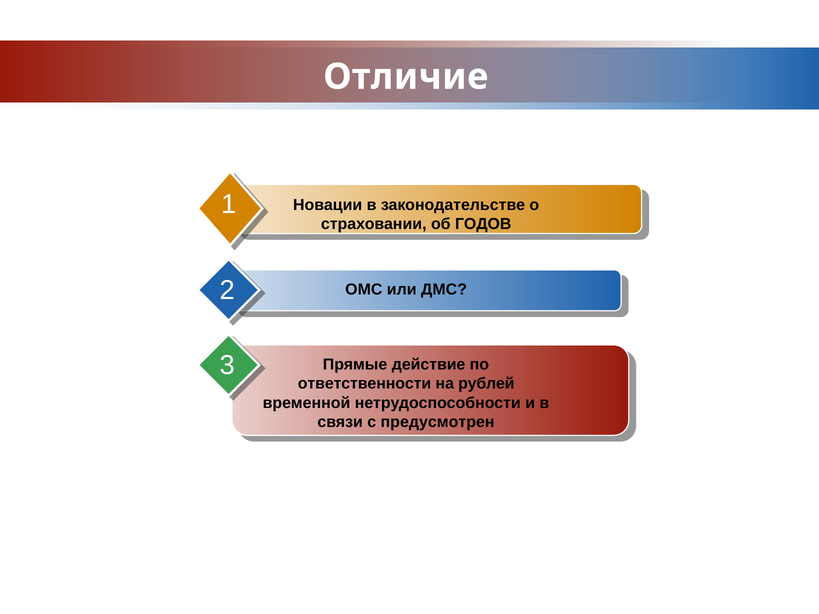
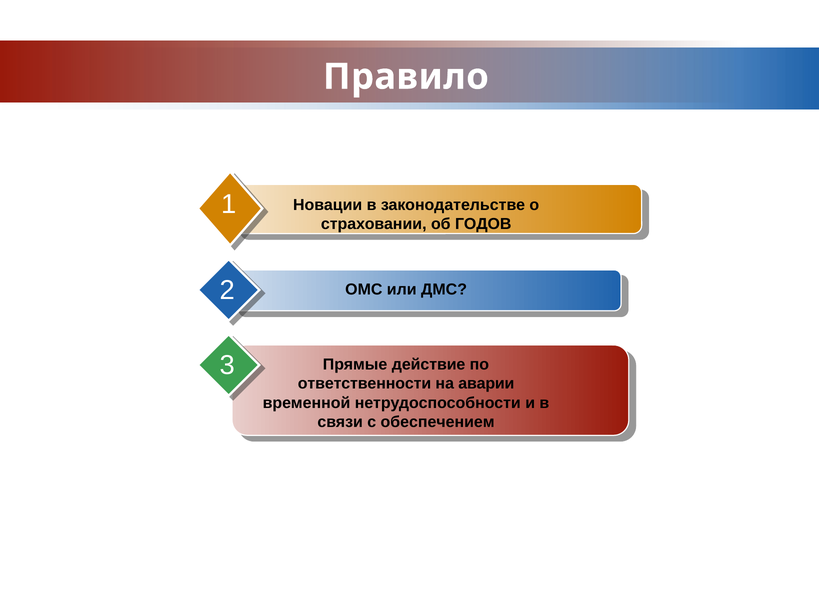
Отличие: Отличие -> Правило (406, 77)
рублей: рублей -> аварии (486, 384)
предусмотрен: предусмотрен -> обеспечением (438, 422)
